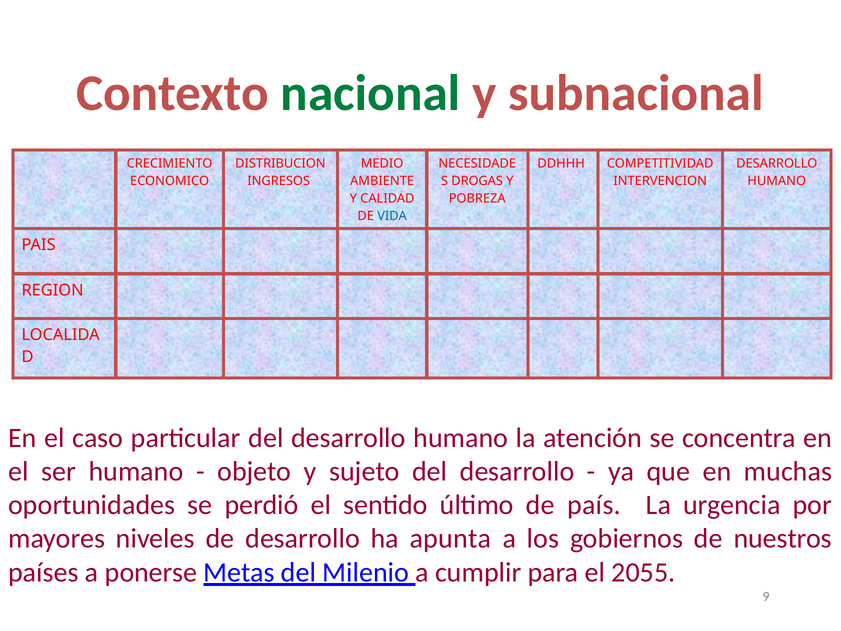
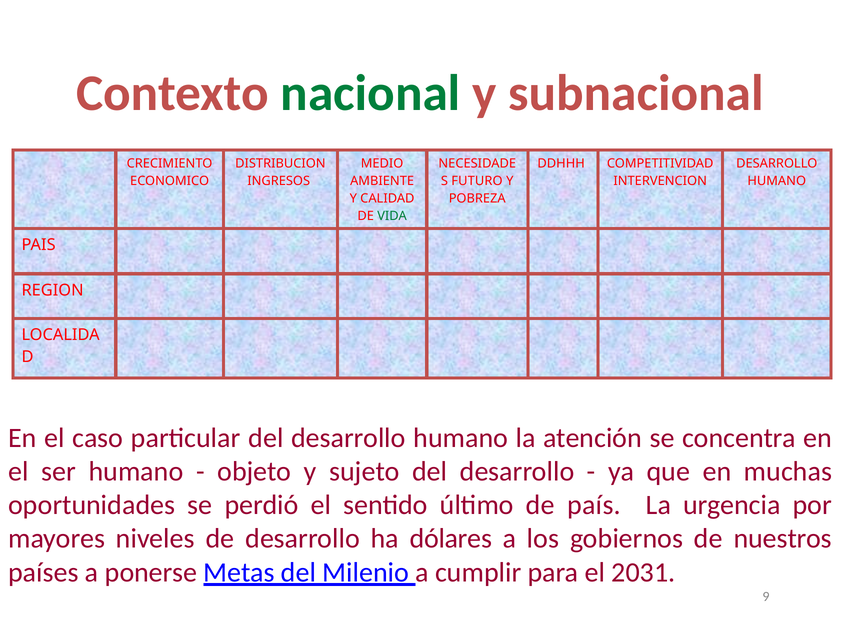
DROGAS: DROGAS -> FUTURO (477, 181)
VIDA colour: blue -> green (392, 216)
apunta: apunta -> dólares (451, 539)
2055: 2055 -> 2031 (643, 572)
